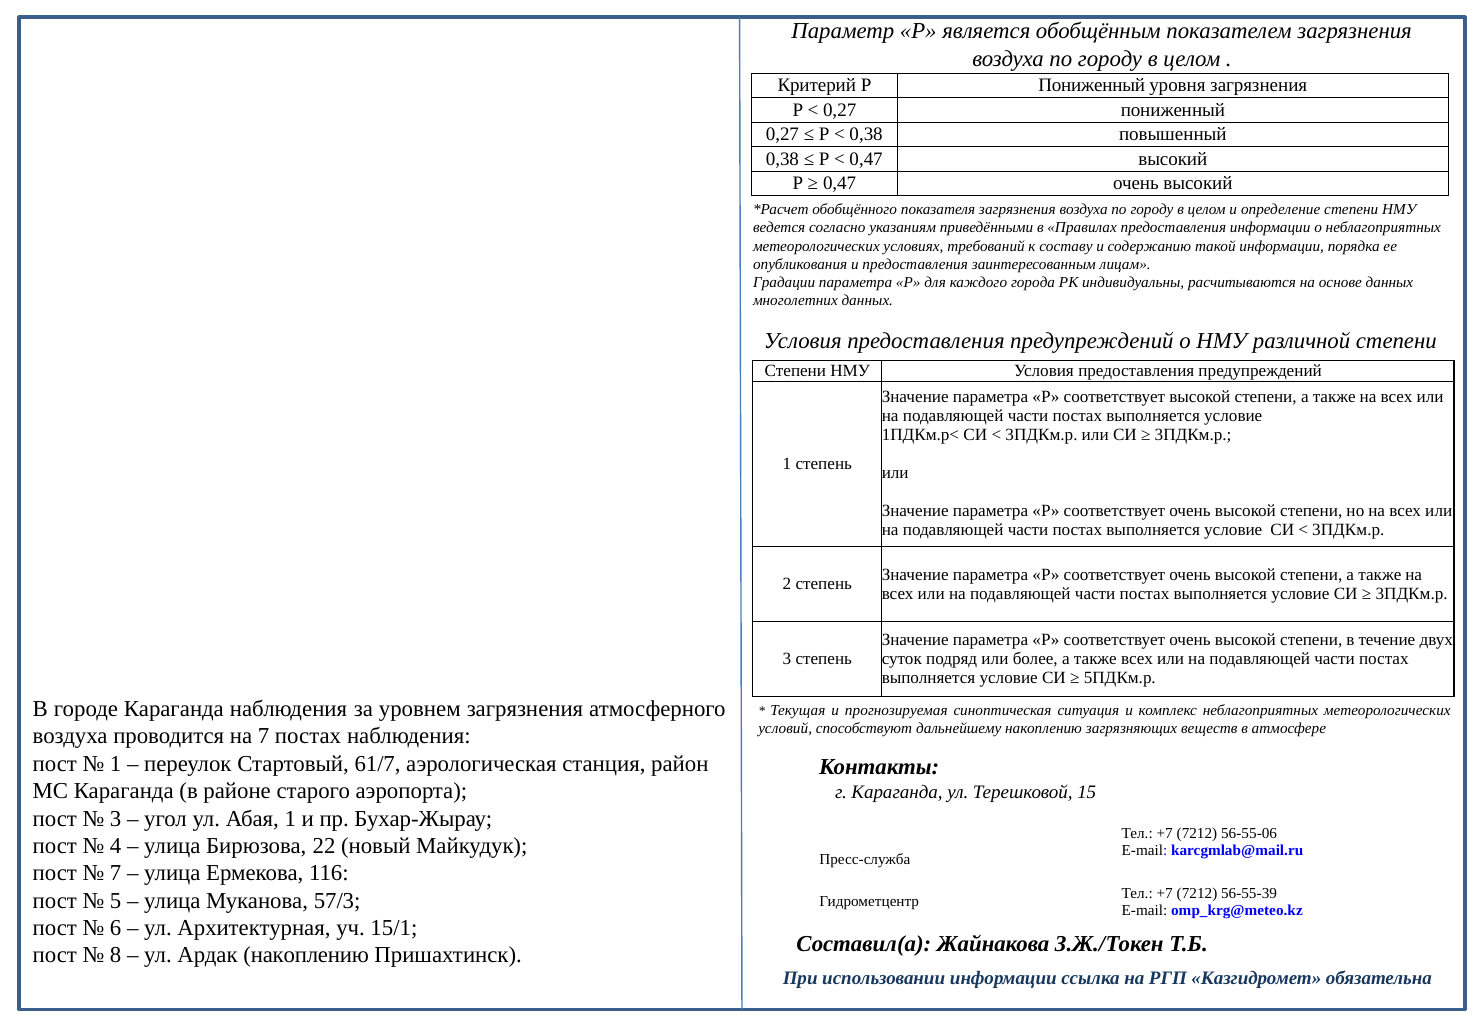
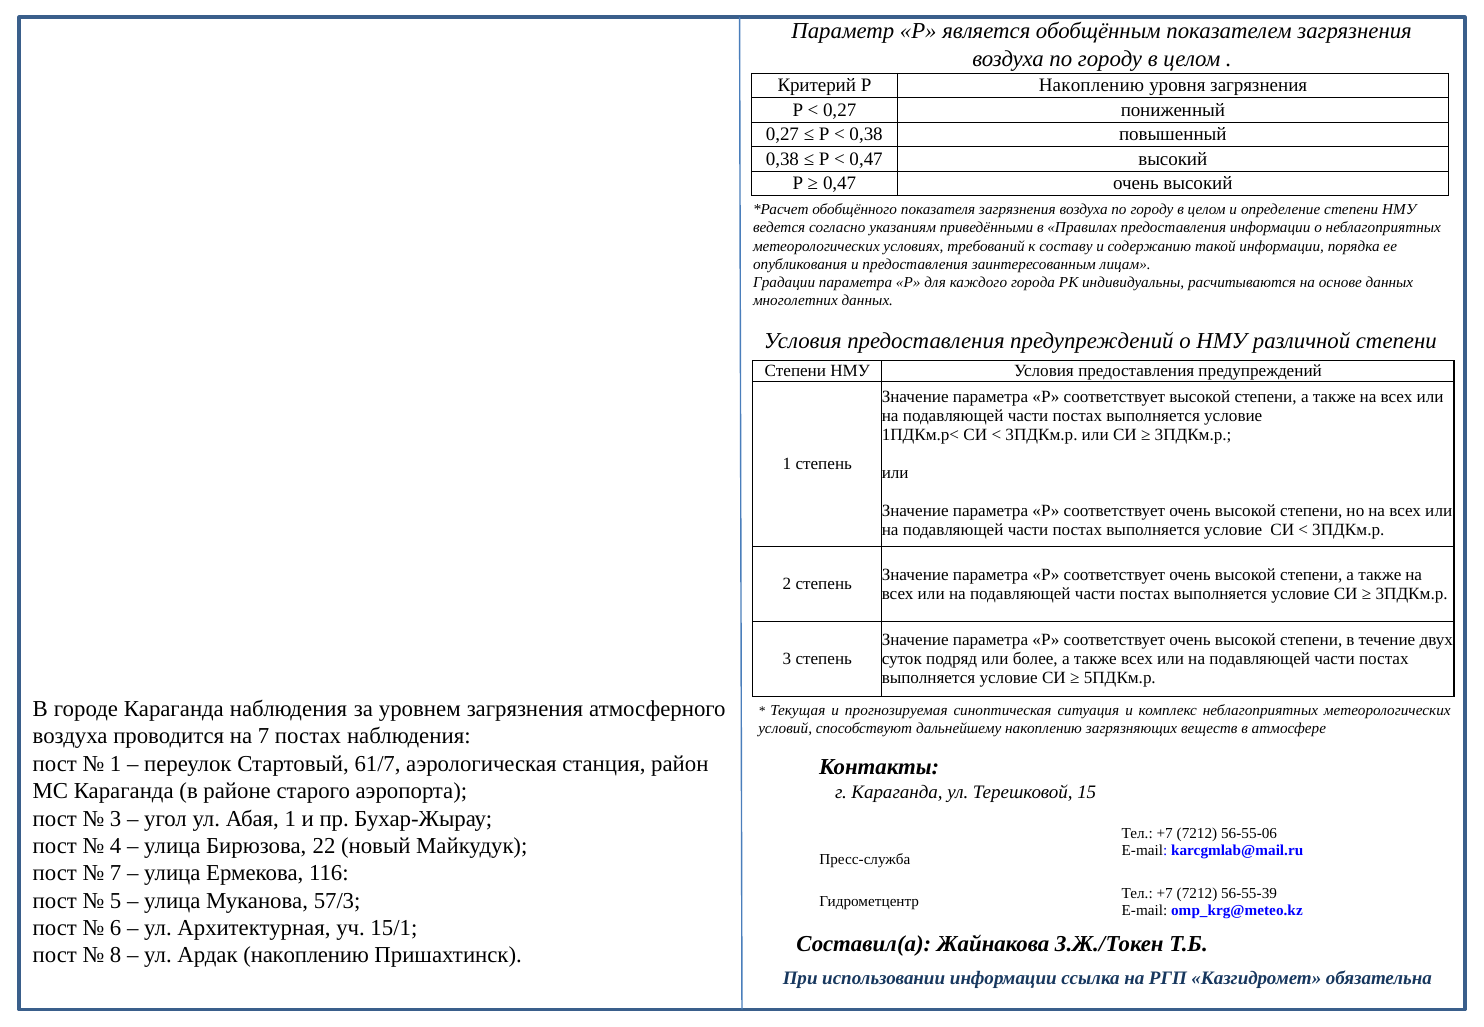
Р Пониженный: Пониженный -> Накоплению (1091, 85)
